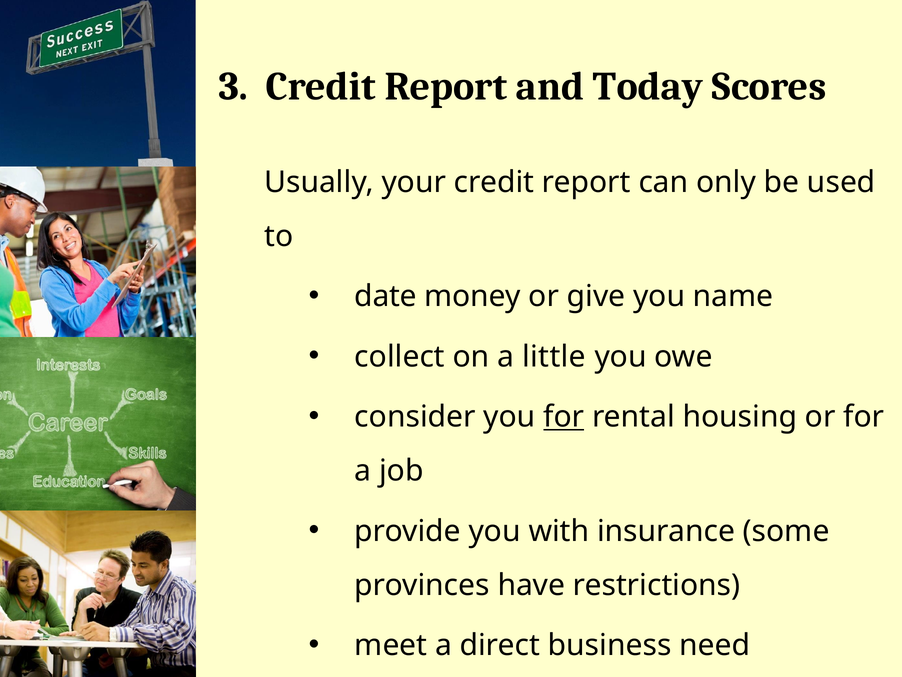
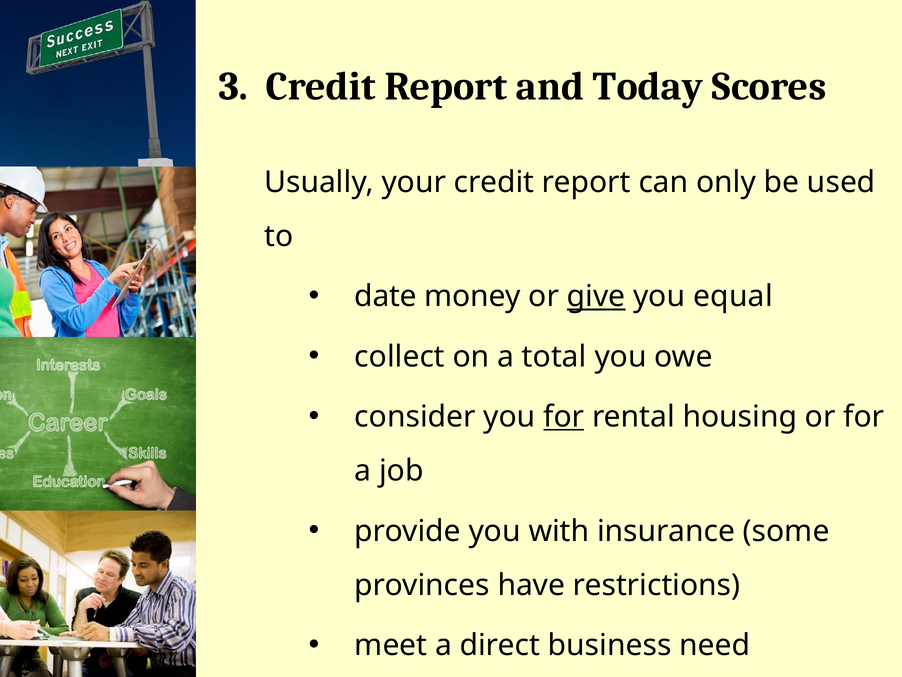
give underline: none -> present (596, 296)
name: name -> equal (733, 296)
little: little -> total (554, 356)
